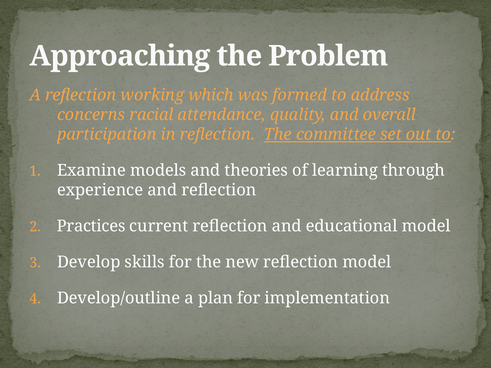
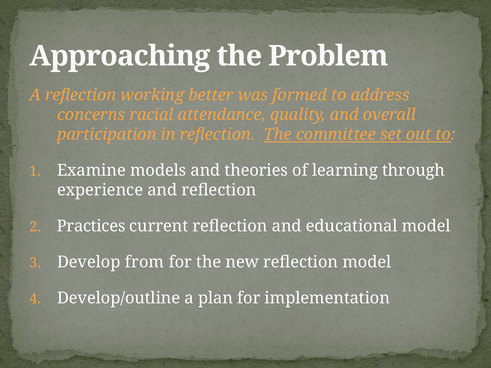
which: which -> better (211, 95)
skills: skills -> from (145, 262)
